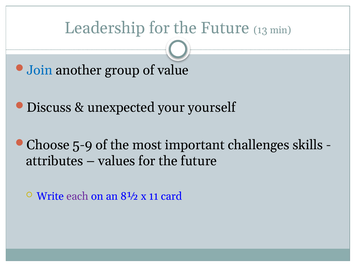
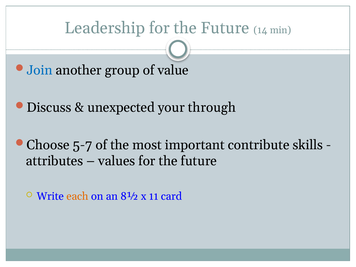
13: 13 -> 14 (260, 30)
yourself: yourself -> through (212, 108)
5-9: 5-9 -> 5-7 (82, 145)
challenges: challenges -> contribute (259, 145)
each colour: purple -> orange (77, 196)
